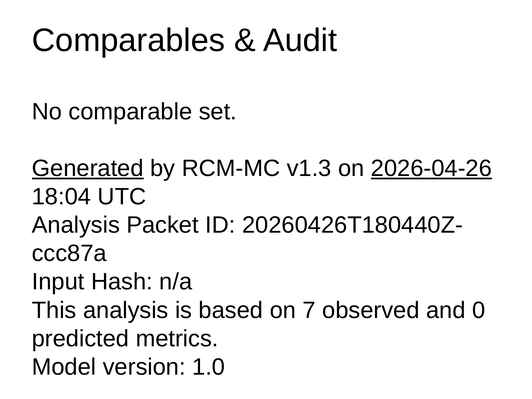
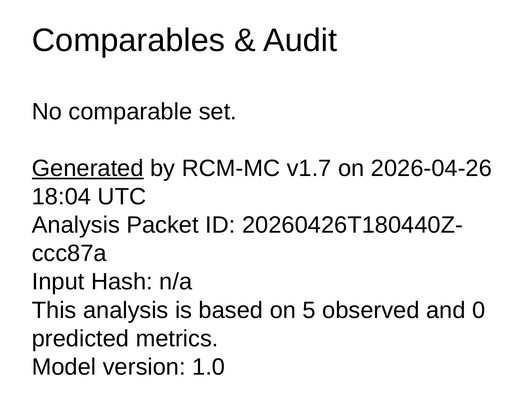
v1.3: v1.3 -> v1.7 (309, 168)
2026-04-26 underline: present -> none (431, 168)
7: 7 -> 5 (309, 310)
